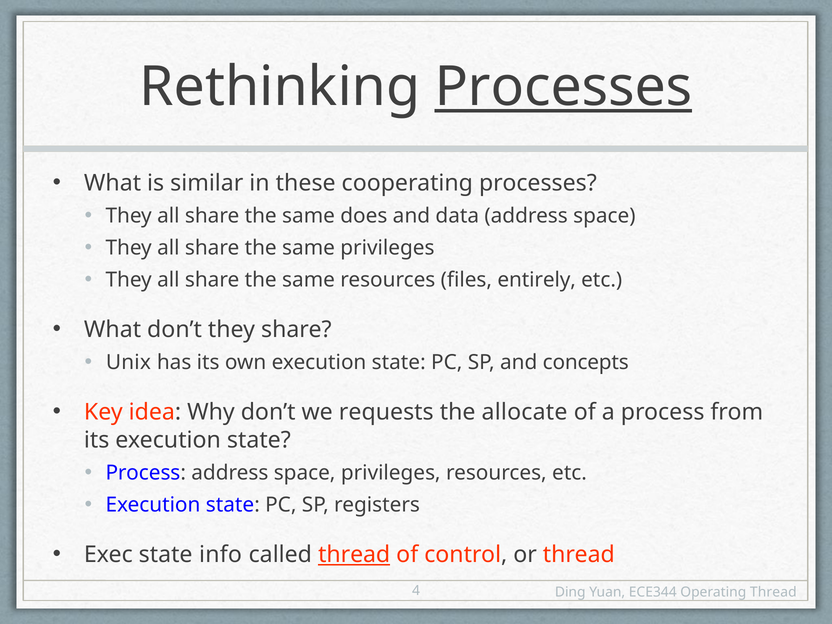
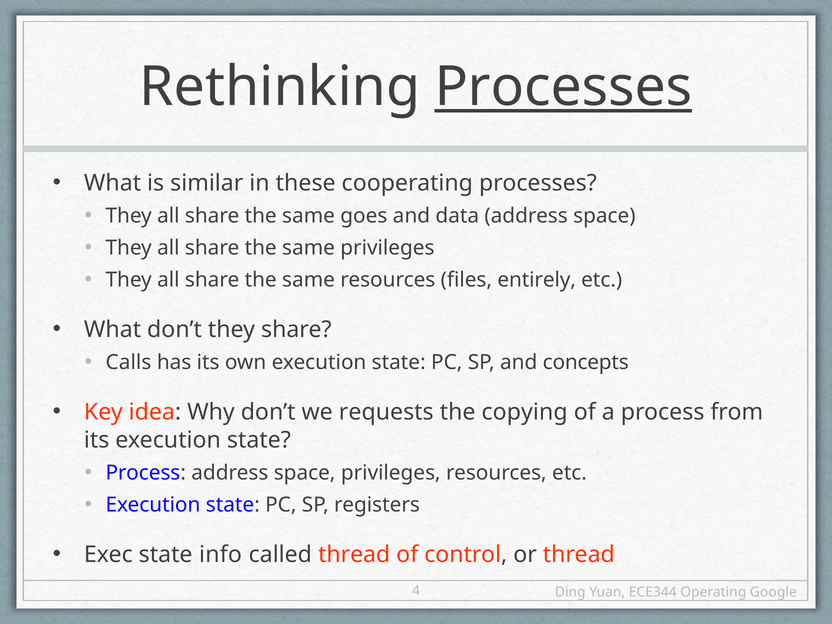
does: does -> goes (364, 216)
Unix: Unix -> Calls (128, 363)
allocate: allocate -> copying (525, 412)
thread underline: present -> none (354, 555)
Operating Thread: Thread -> Google (773, 592)
